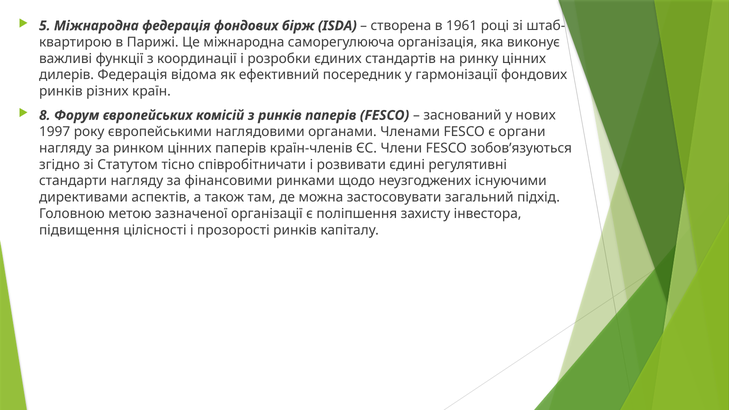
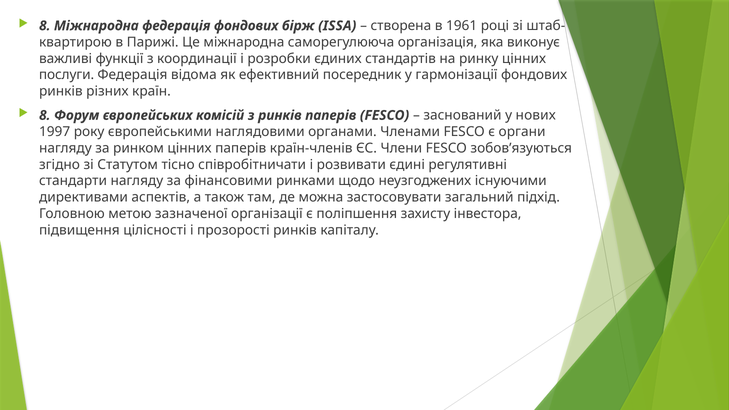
5: 5 -> 8 (45, 26)
ISDA: ISDA -> ISSA (337, 26)
дилерів: дилерів -> послуги (67, 75)
